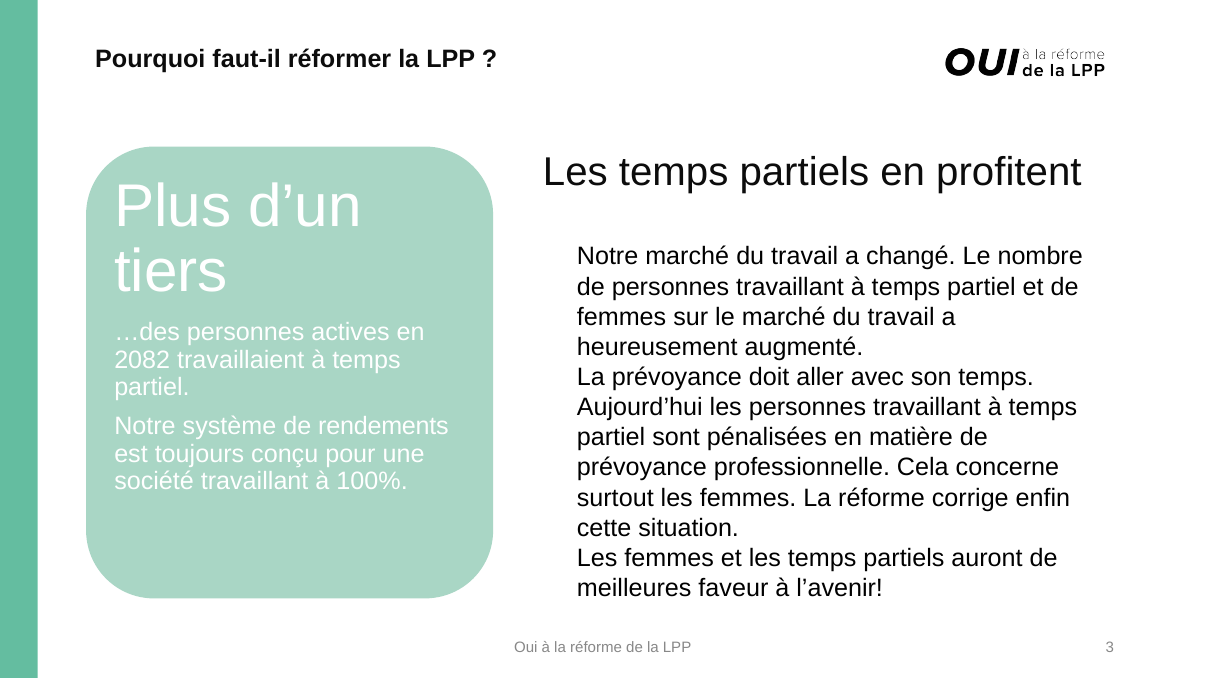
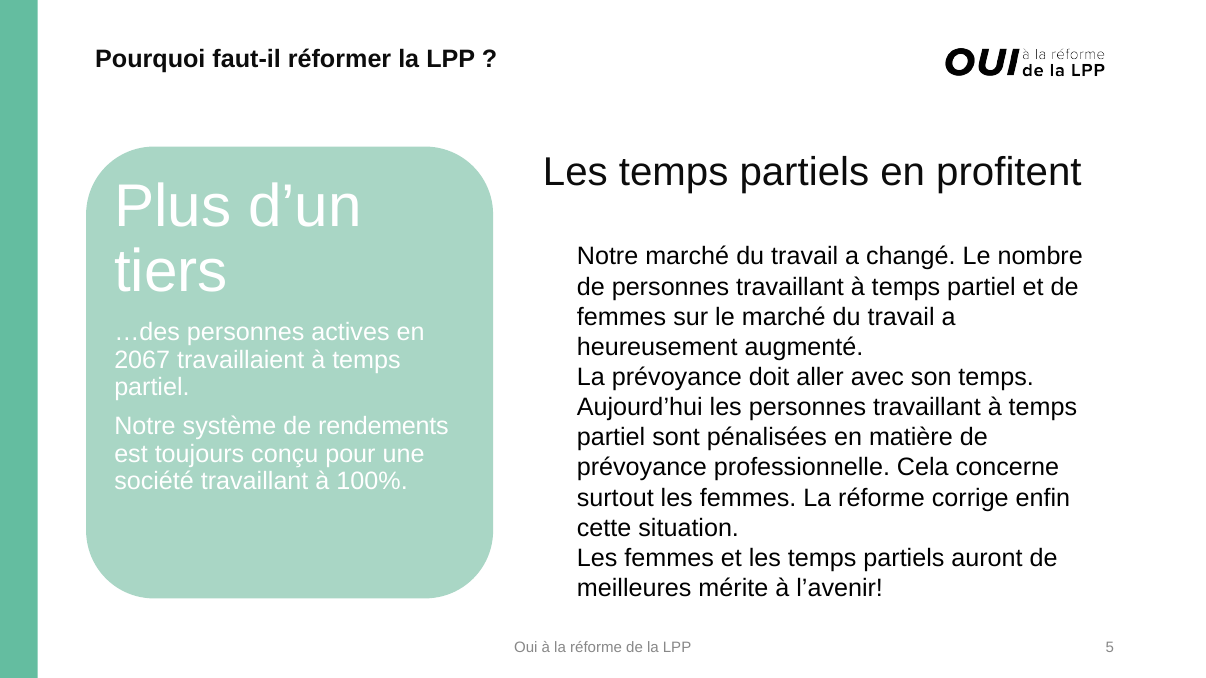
2082: 2082 -> 2067 (142, 360)
faveur: faveur -> mérite (733, 589)
3: 3 -> 5 (1110, 648)
